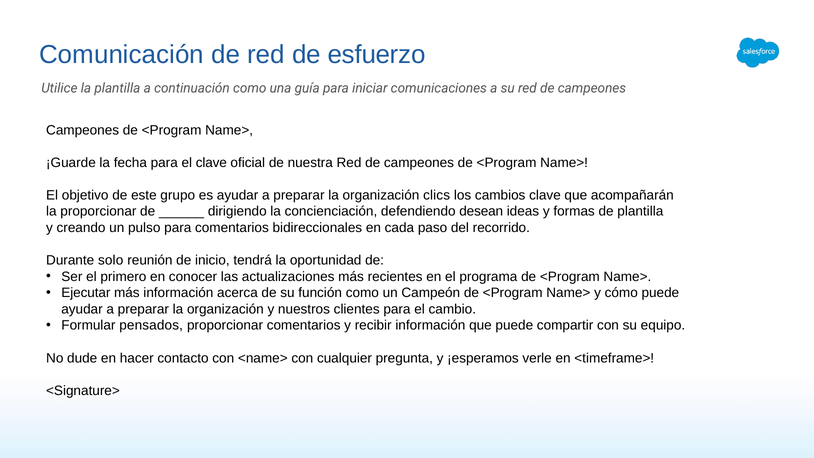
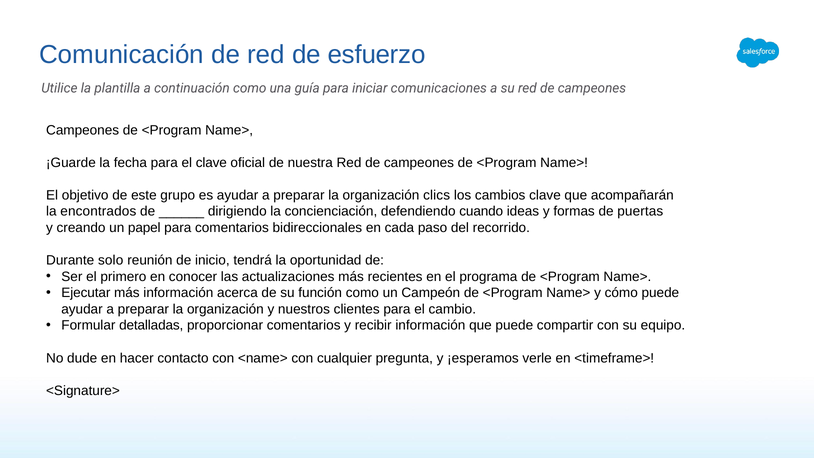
la proporcionar: proporcionar -> encontrados (98, 211)
desean: desean -> cuando (481, 211)
de plantilla: plantilla -> puertas (640, 211)
pulso: pulso -> papel (144, 228)
pensados: pensados -> detalladas (151, 325)
